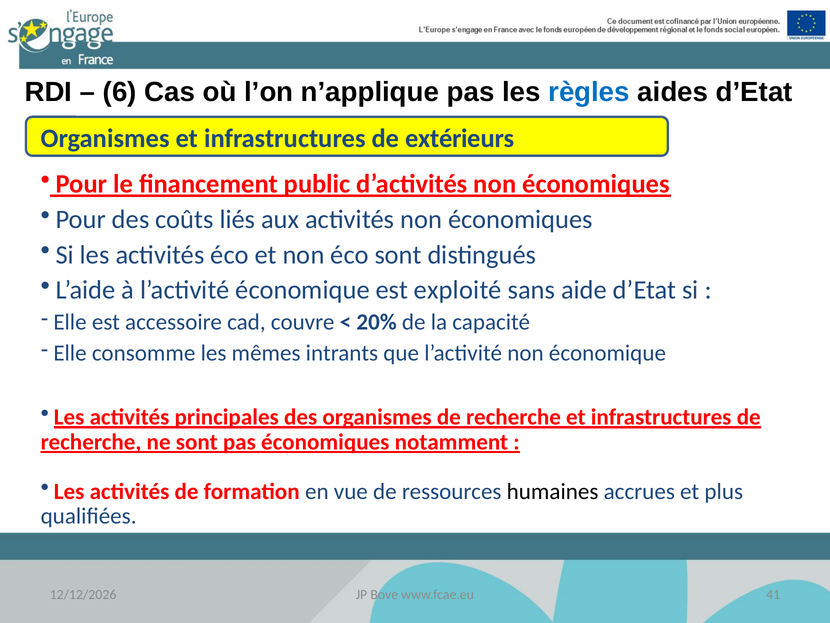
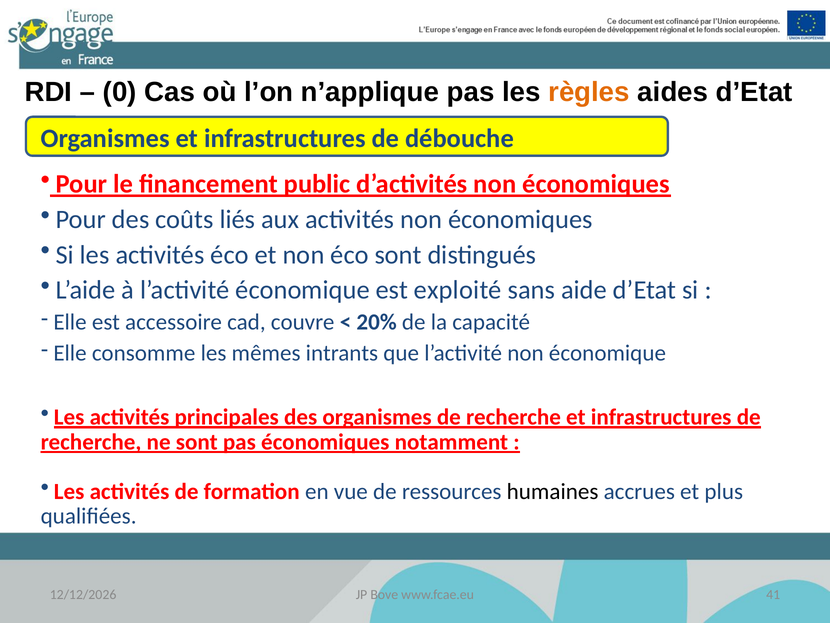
6: 6 -> 0 (120, 92)
règles colour: blue -> orange (589, 92)
extérieurs: extérieurs -> débouche (460, 139)
